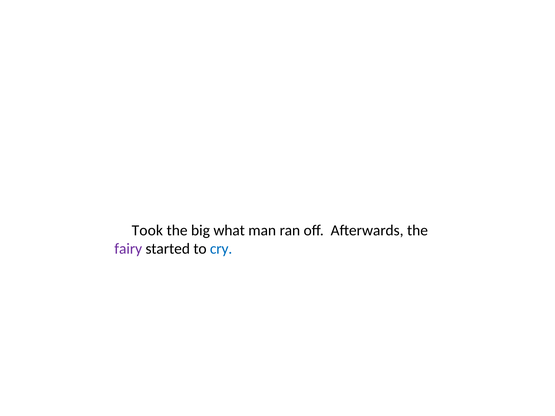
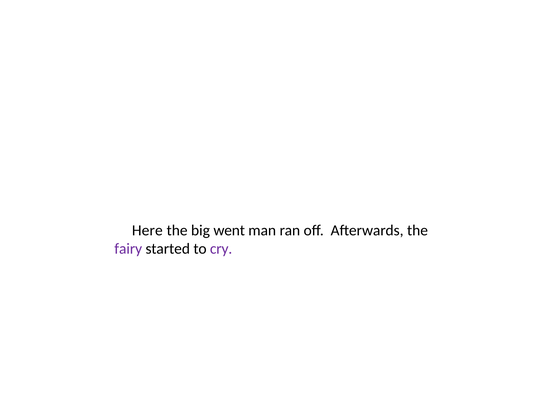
Took: Took -> Here (147, 230)
what: what -> went (229, 230)
cry colour: blue -> purple (221, 249)
